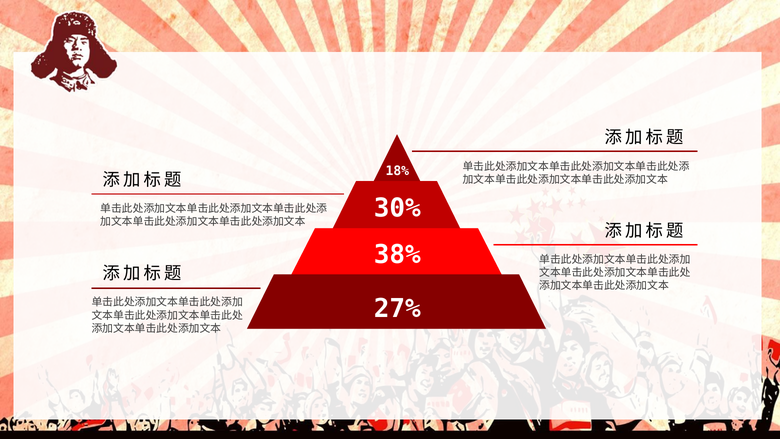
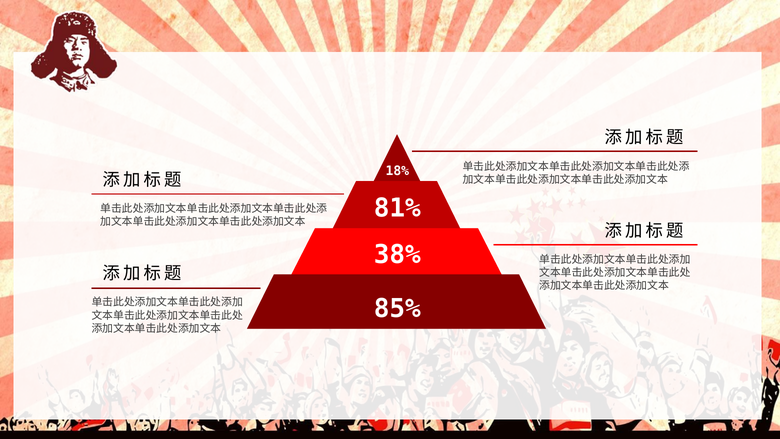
30%: 30% -> 81% (397, 208)
27%: 27% -> 85% (397, 308)
